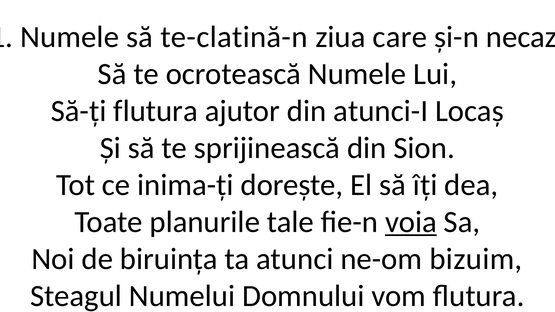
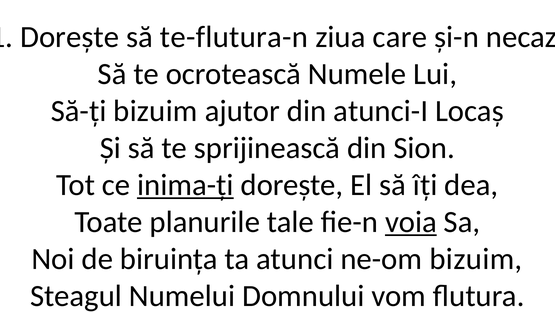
Numele: Numele -> Dorește (70, 37)
te-clatină-n: te-clatină-n -> te-flutura-n (234, 37)
Să-ți flutura: flutura -> bizuim (155, 111)
inima-ți underline: none -> present (185, 185)
